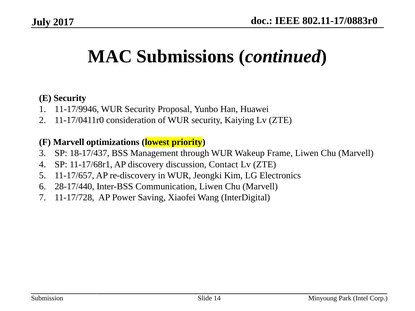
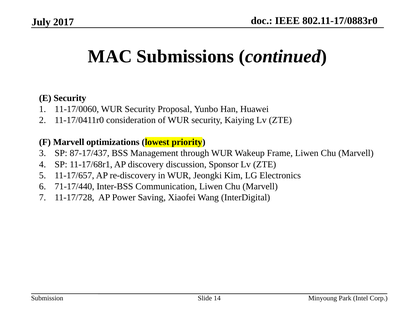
11-17/9946: 11-17/9946 -> 11-17/0060 (77, 109)
18-17/437: 18-17/437 -> 87-17/437 (90, 153)
Contact: Contact -> Sponsor (224, 164)
28-17/440: 28-17/440 -> 71-17/440 (75, 187)
